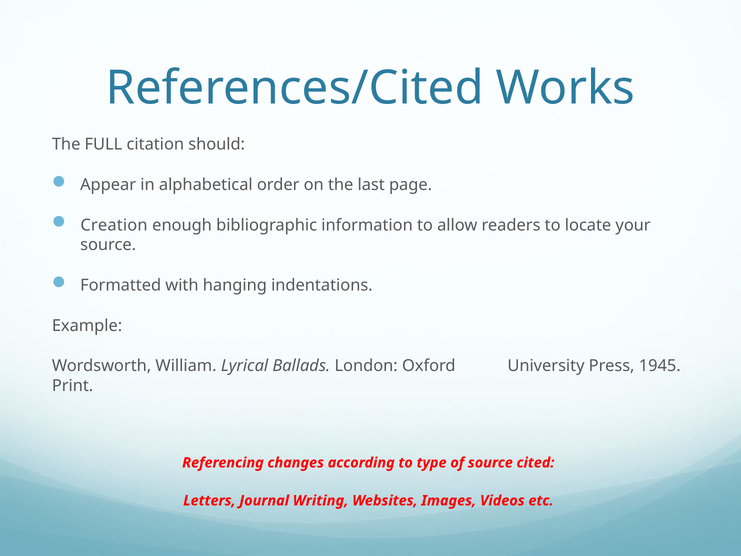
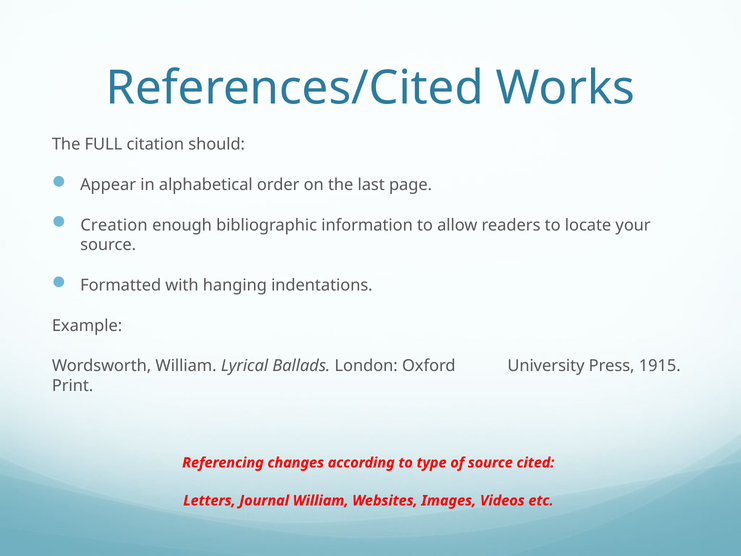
1945: 1945 -> 1915 (660, 366)
Journal Writing: Writing -> William (321, 500)
